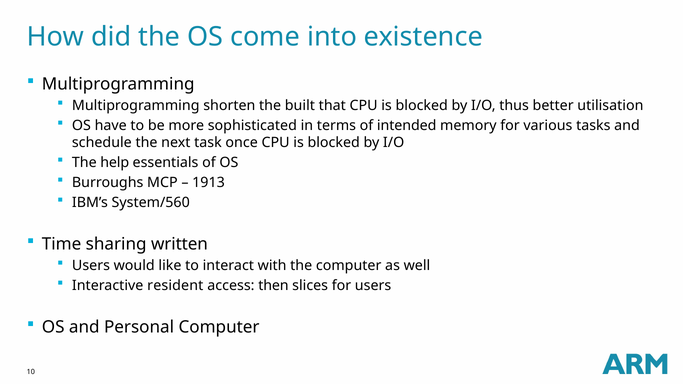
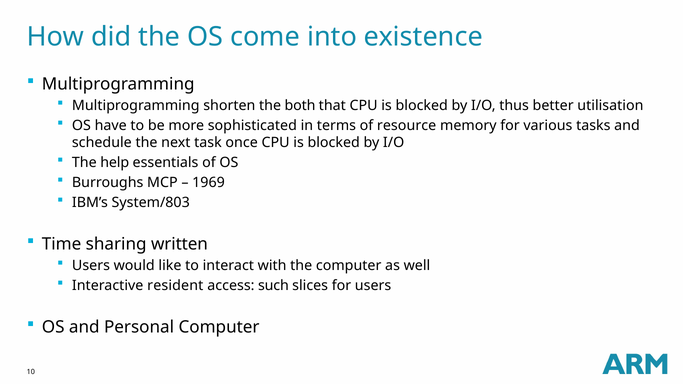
built: built -> both (300, 106)
intended: intended -> resource (407, 126)
1913: 1913 -> 1969 (209, 183)
System/560: System/560 -> System/803 (151, 202)
then: then -> such (273, 286)
